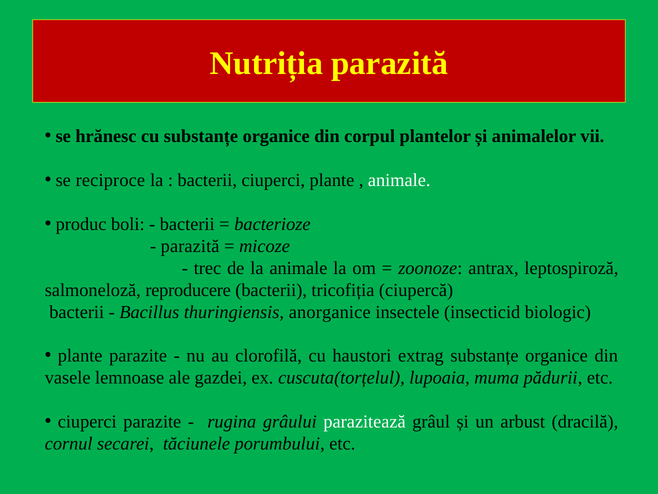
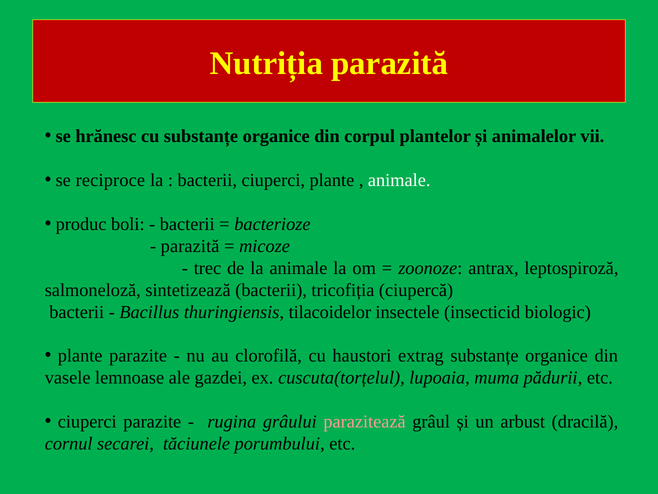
reproducere: reproducere -> sintetizează (188, 290)
anorganice: anorganice -> tilacoidelor (330, 312)
parazitează colour: white -> pink (365, 421)
